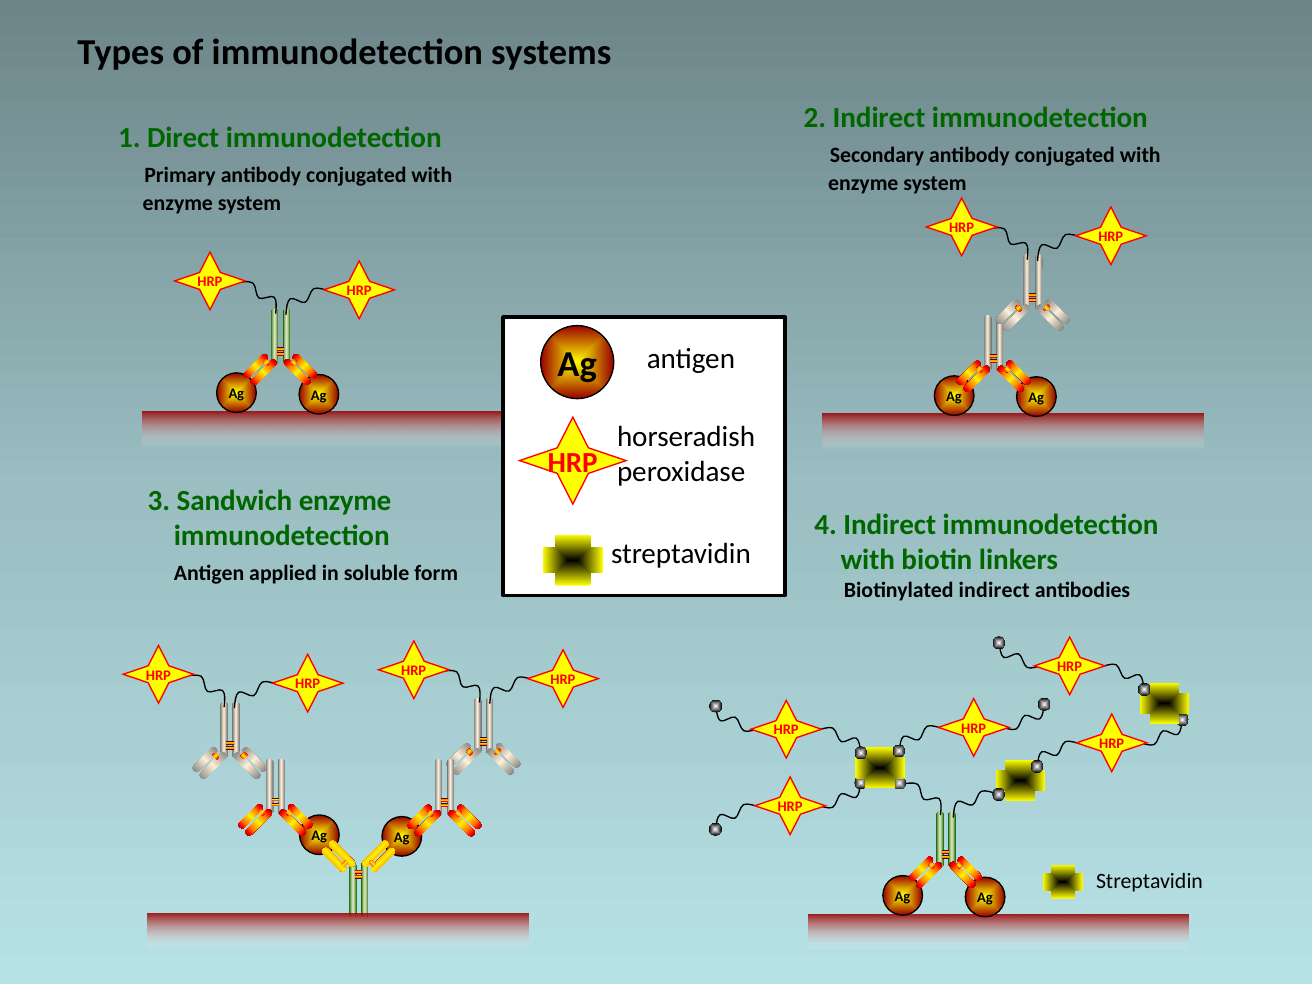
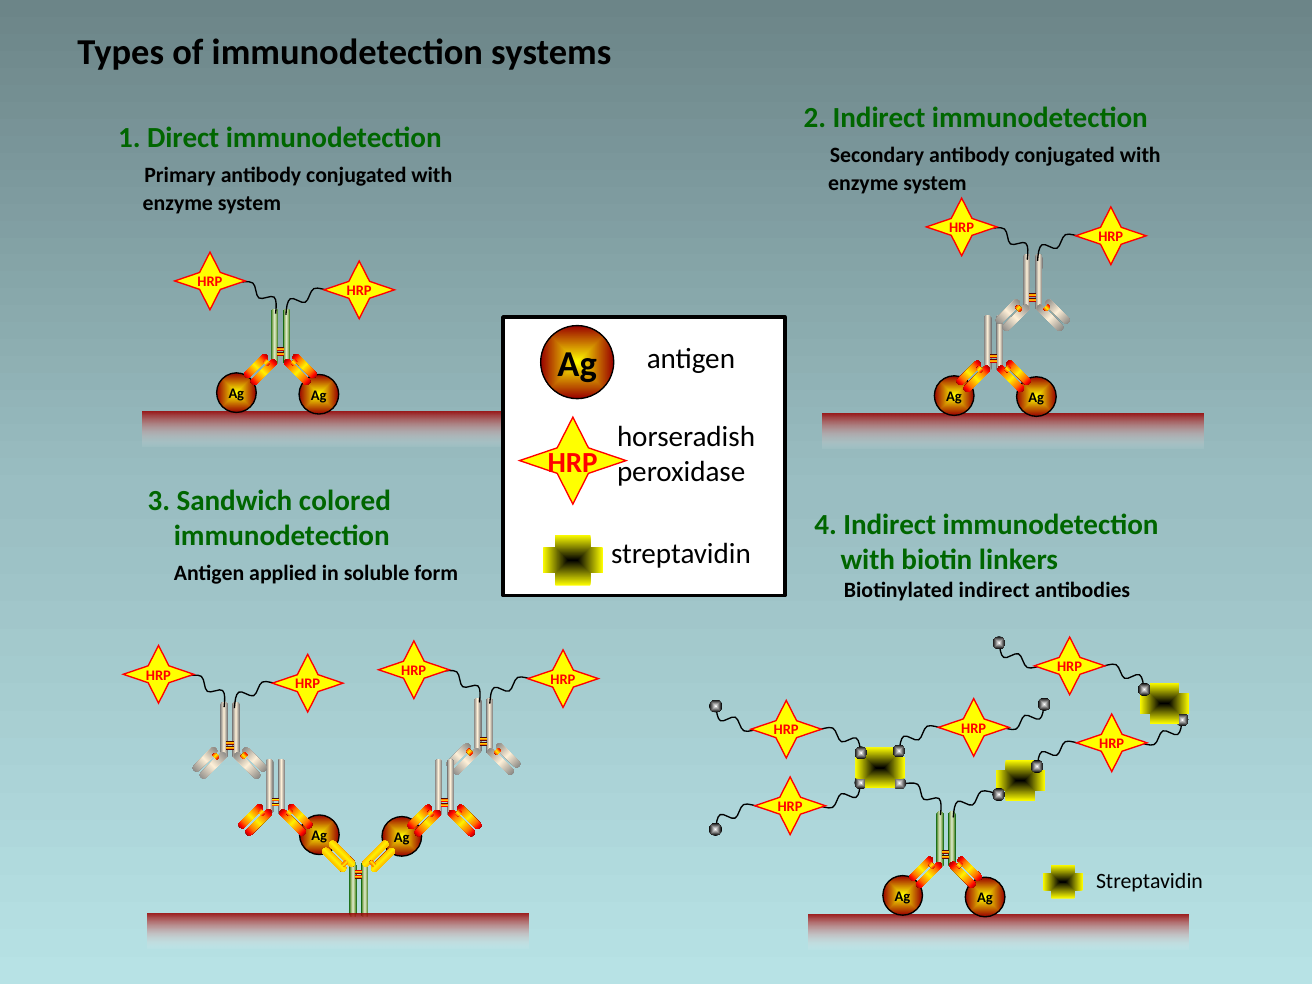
Sandwich enzyme: enzyme -> colored (345, 501)
